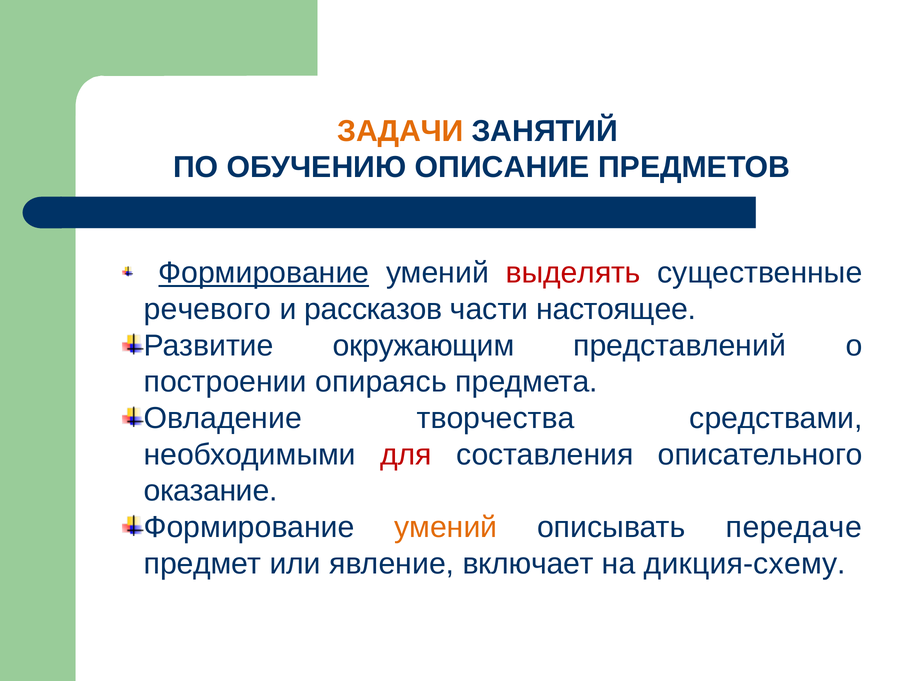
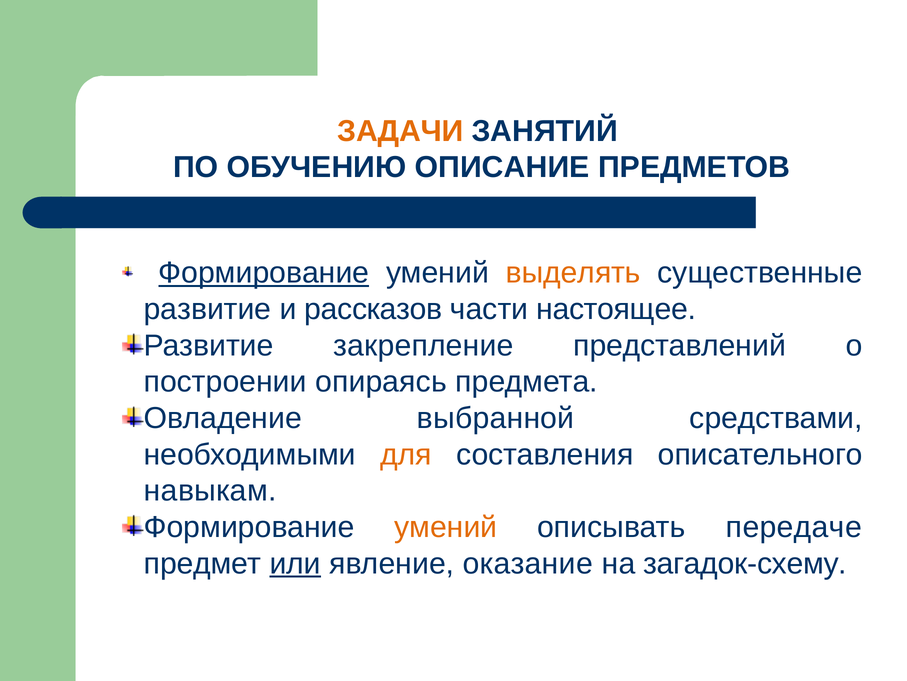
выделять colour: red -> orange (573, 273)
речевого: речевого -> развитие (208, 309)
окружающим: окружающим -> закрепление (423, 345)
творчества: творчества -> выбранной (496, 418)
для colour: red -> orange (406, 454)
оказание: оказание -> навыкам (210, 490)
или underline: none -> present (295, 563)
включает: включает -> оказание (528, 563)
дикция-схему: дикция-схему -> загадок-схему (745, 563)
